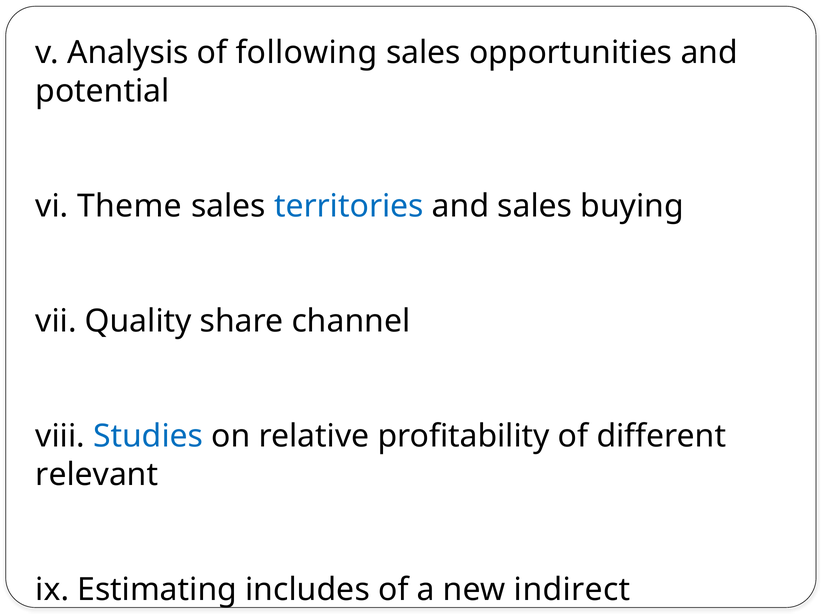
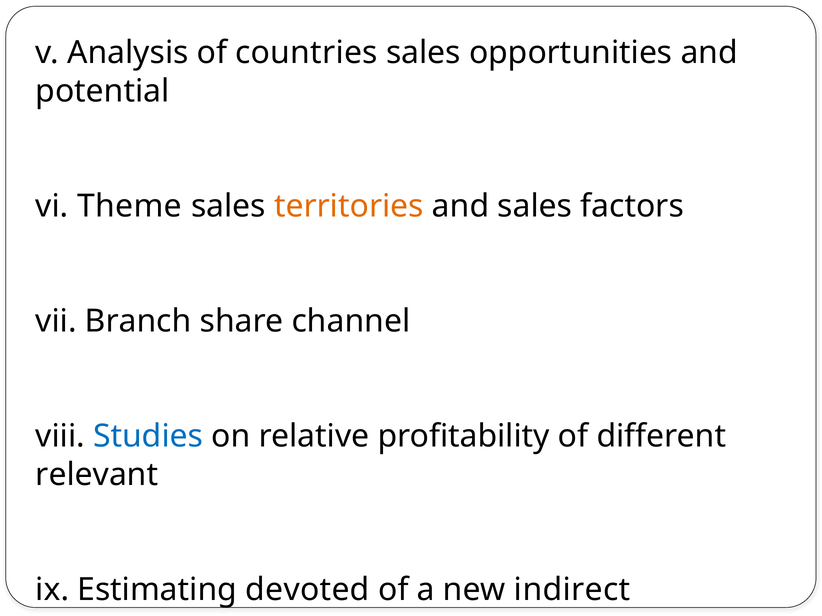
following: following -> countries (306, 53)
territories colour: blue -> orange (349, 206)
buying: buying -> factors (632, 206)
Quality: Quality -> Branch (138, 322)
includes: includes -> devoted (307, 590)
